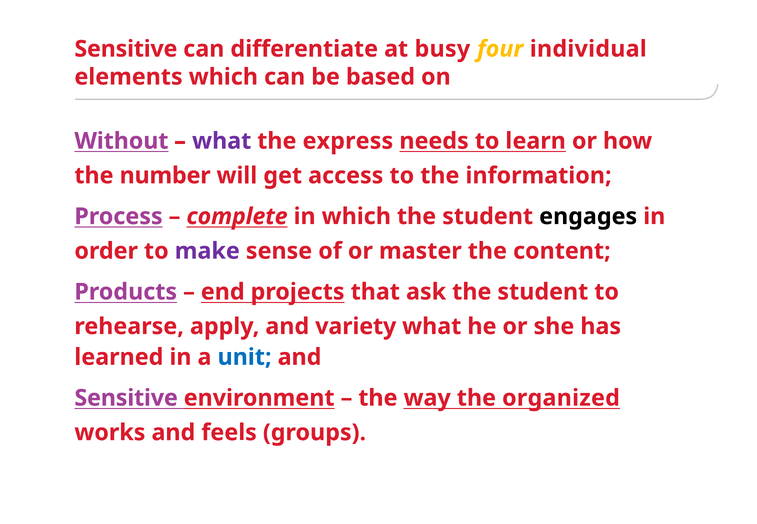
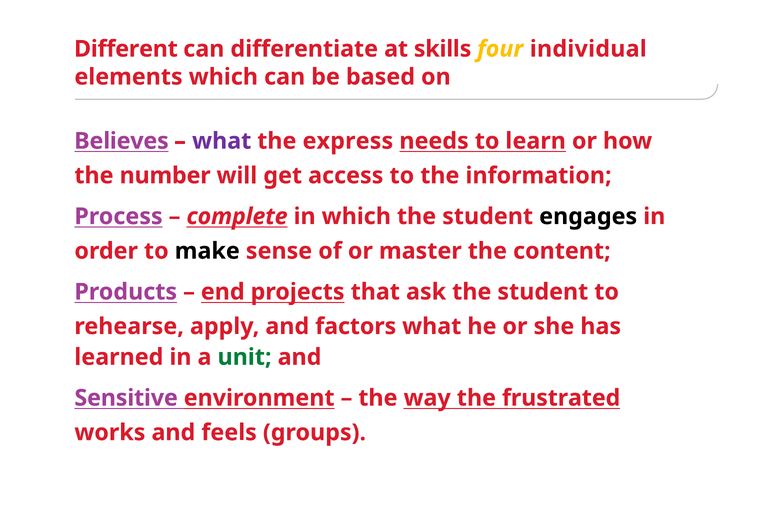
Sensitive: Sensitive -> Different (126, 49)
busy: busy -> skills (443, 49)
Without: Without -> Believes (121, 141)
make colour: purple -> black (207, 251)
variety: variety -> factors (356, 327)
unit colour: blue -> green (245, 357)
organized: organized -> frustrated (561, 398)
